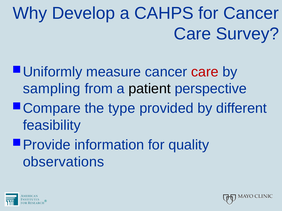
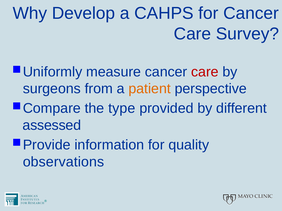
sampling: sampling -> surgeons (52, 89)
patient colour: black -> orange (150, 89)
feasibility: feasibility -> assessed (52, 126)
